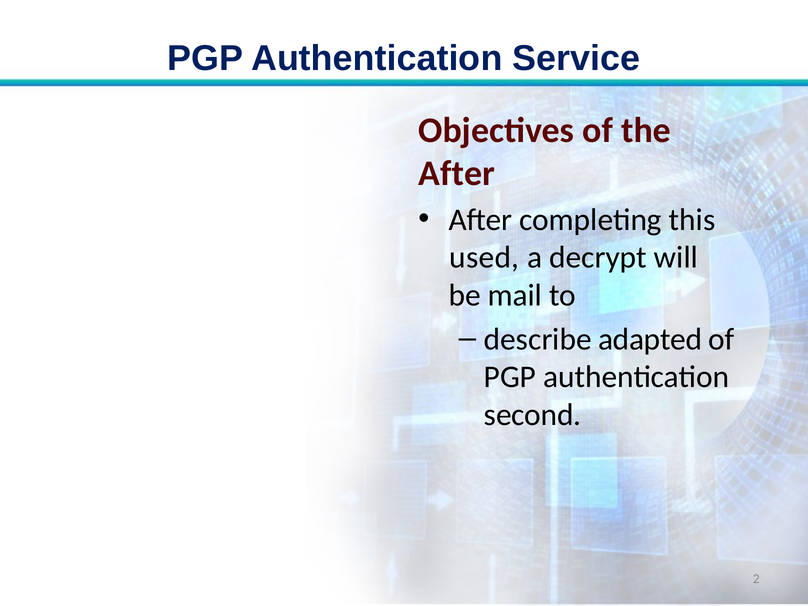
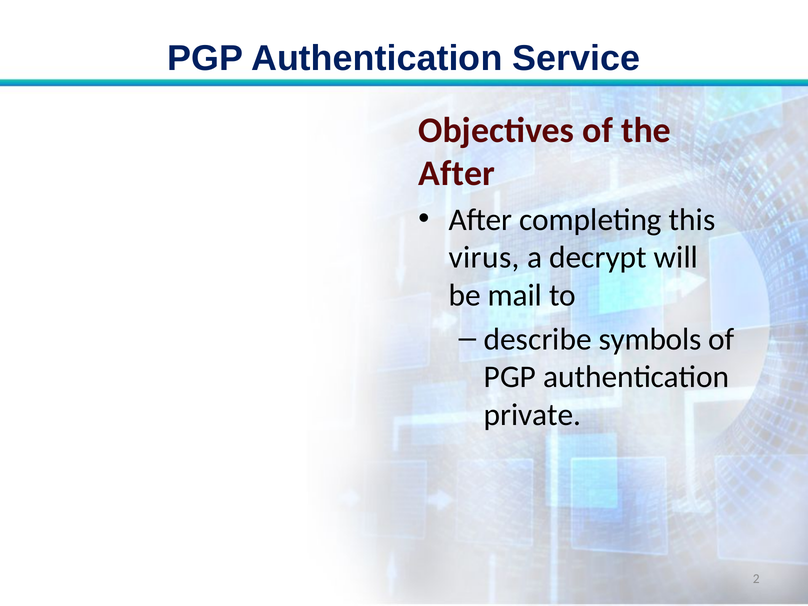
used: used -> virus (484, 257)
adapted: adapted -> symbols (650, 339)
second: second -> private (533, 415)
